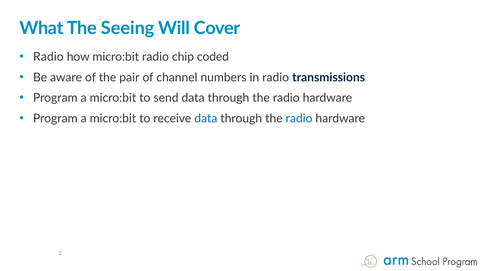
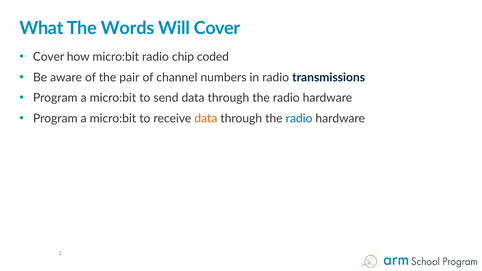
Seeing: Seeing -> Words (128, 28)
Radio: Radio -> Cover (49, 57)
data colour: blue -> orange (206, 118)
